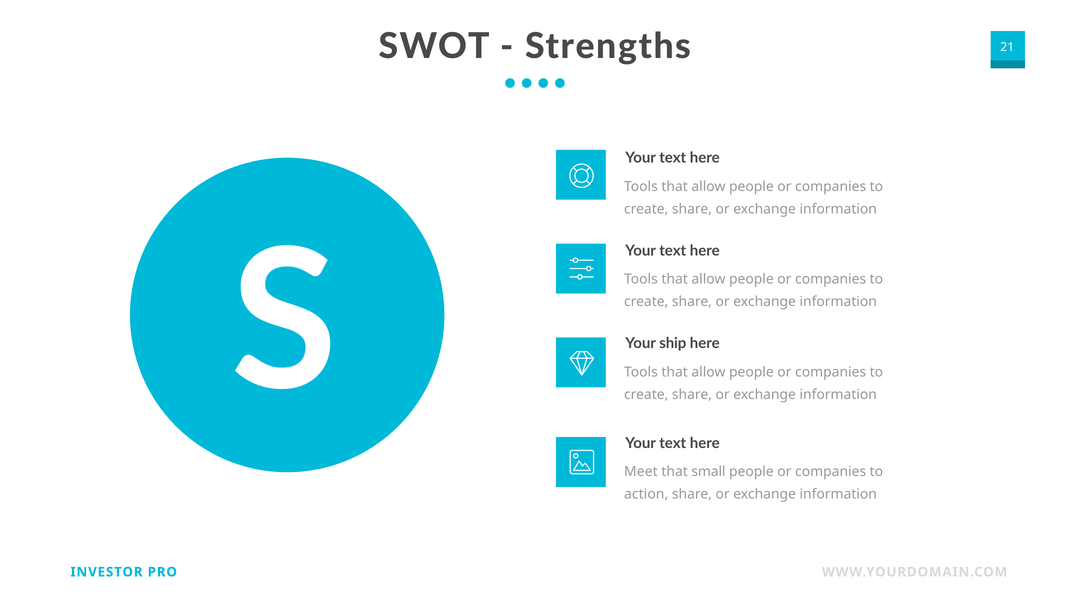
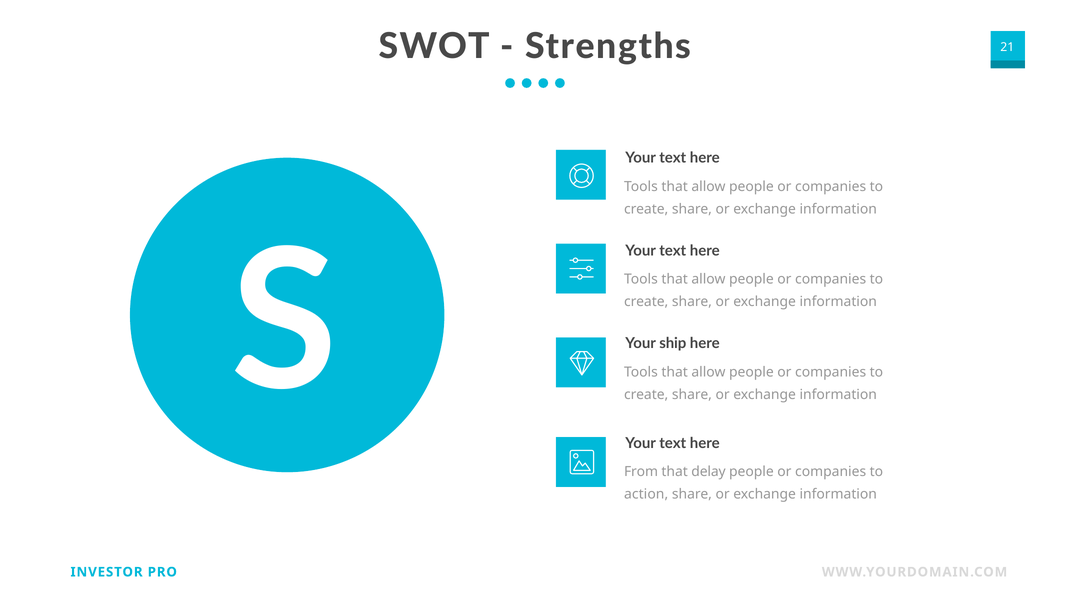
Meet: Meet -> From (641, 472)
small: small -> delay (709, 472)
